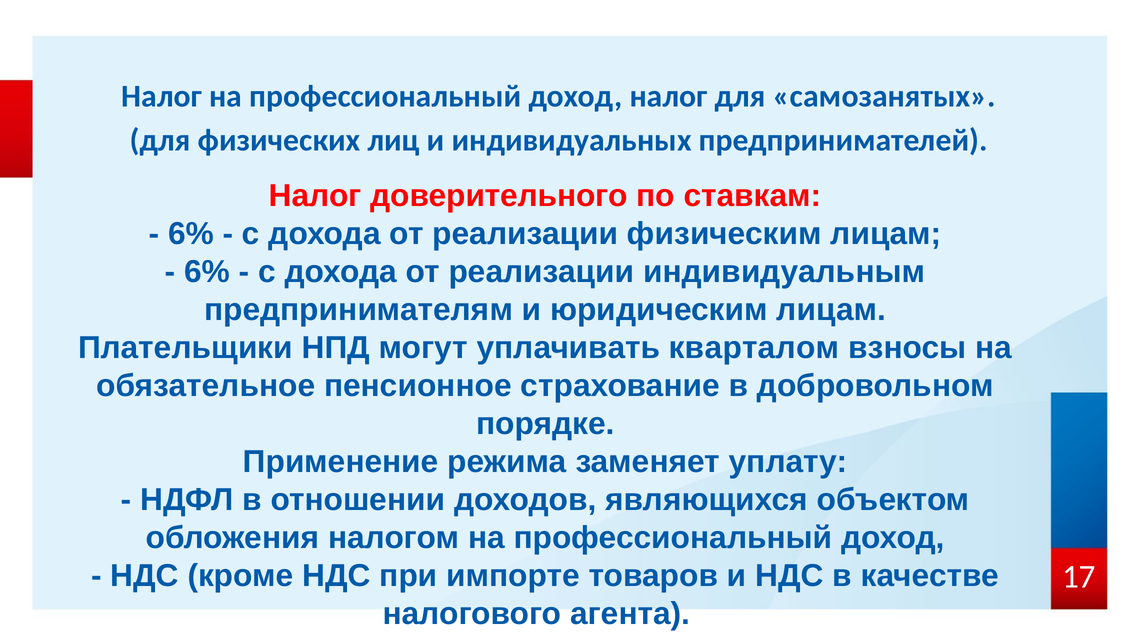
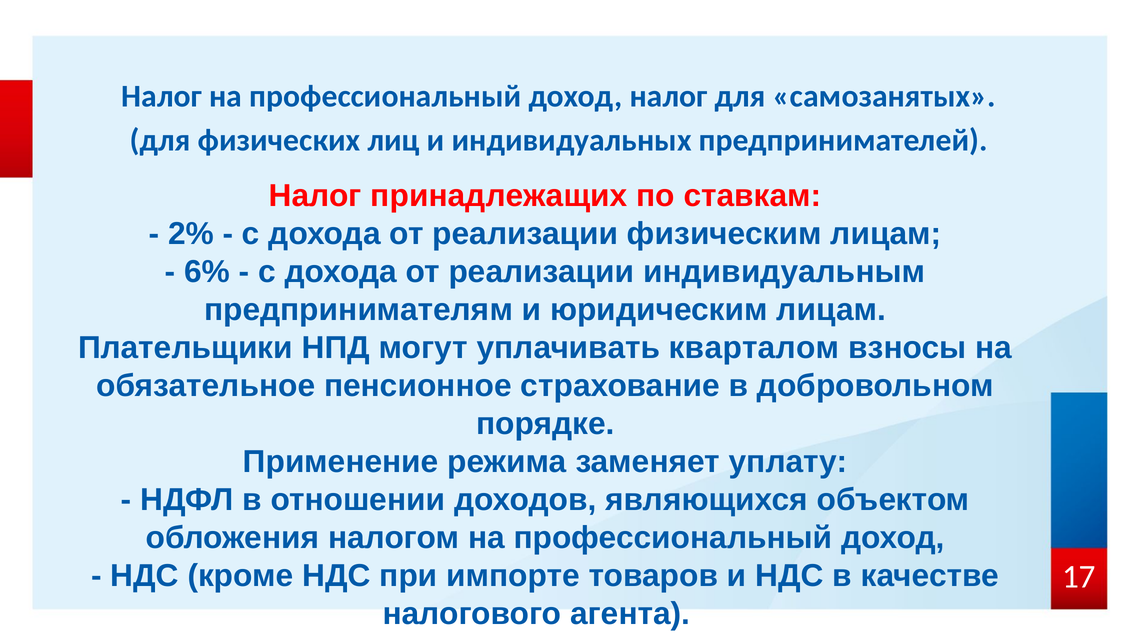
доверительного: доверительного -> принадлежащих (499, 196)
6%: 6% -> 2% (191, 234)
